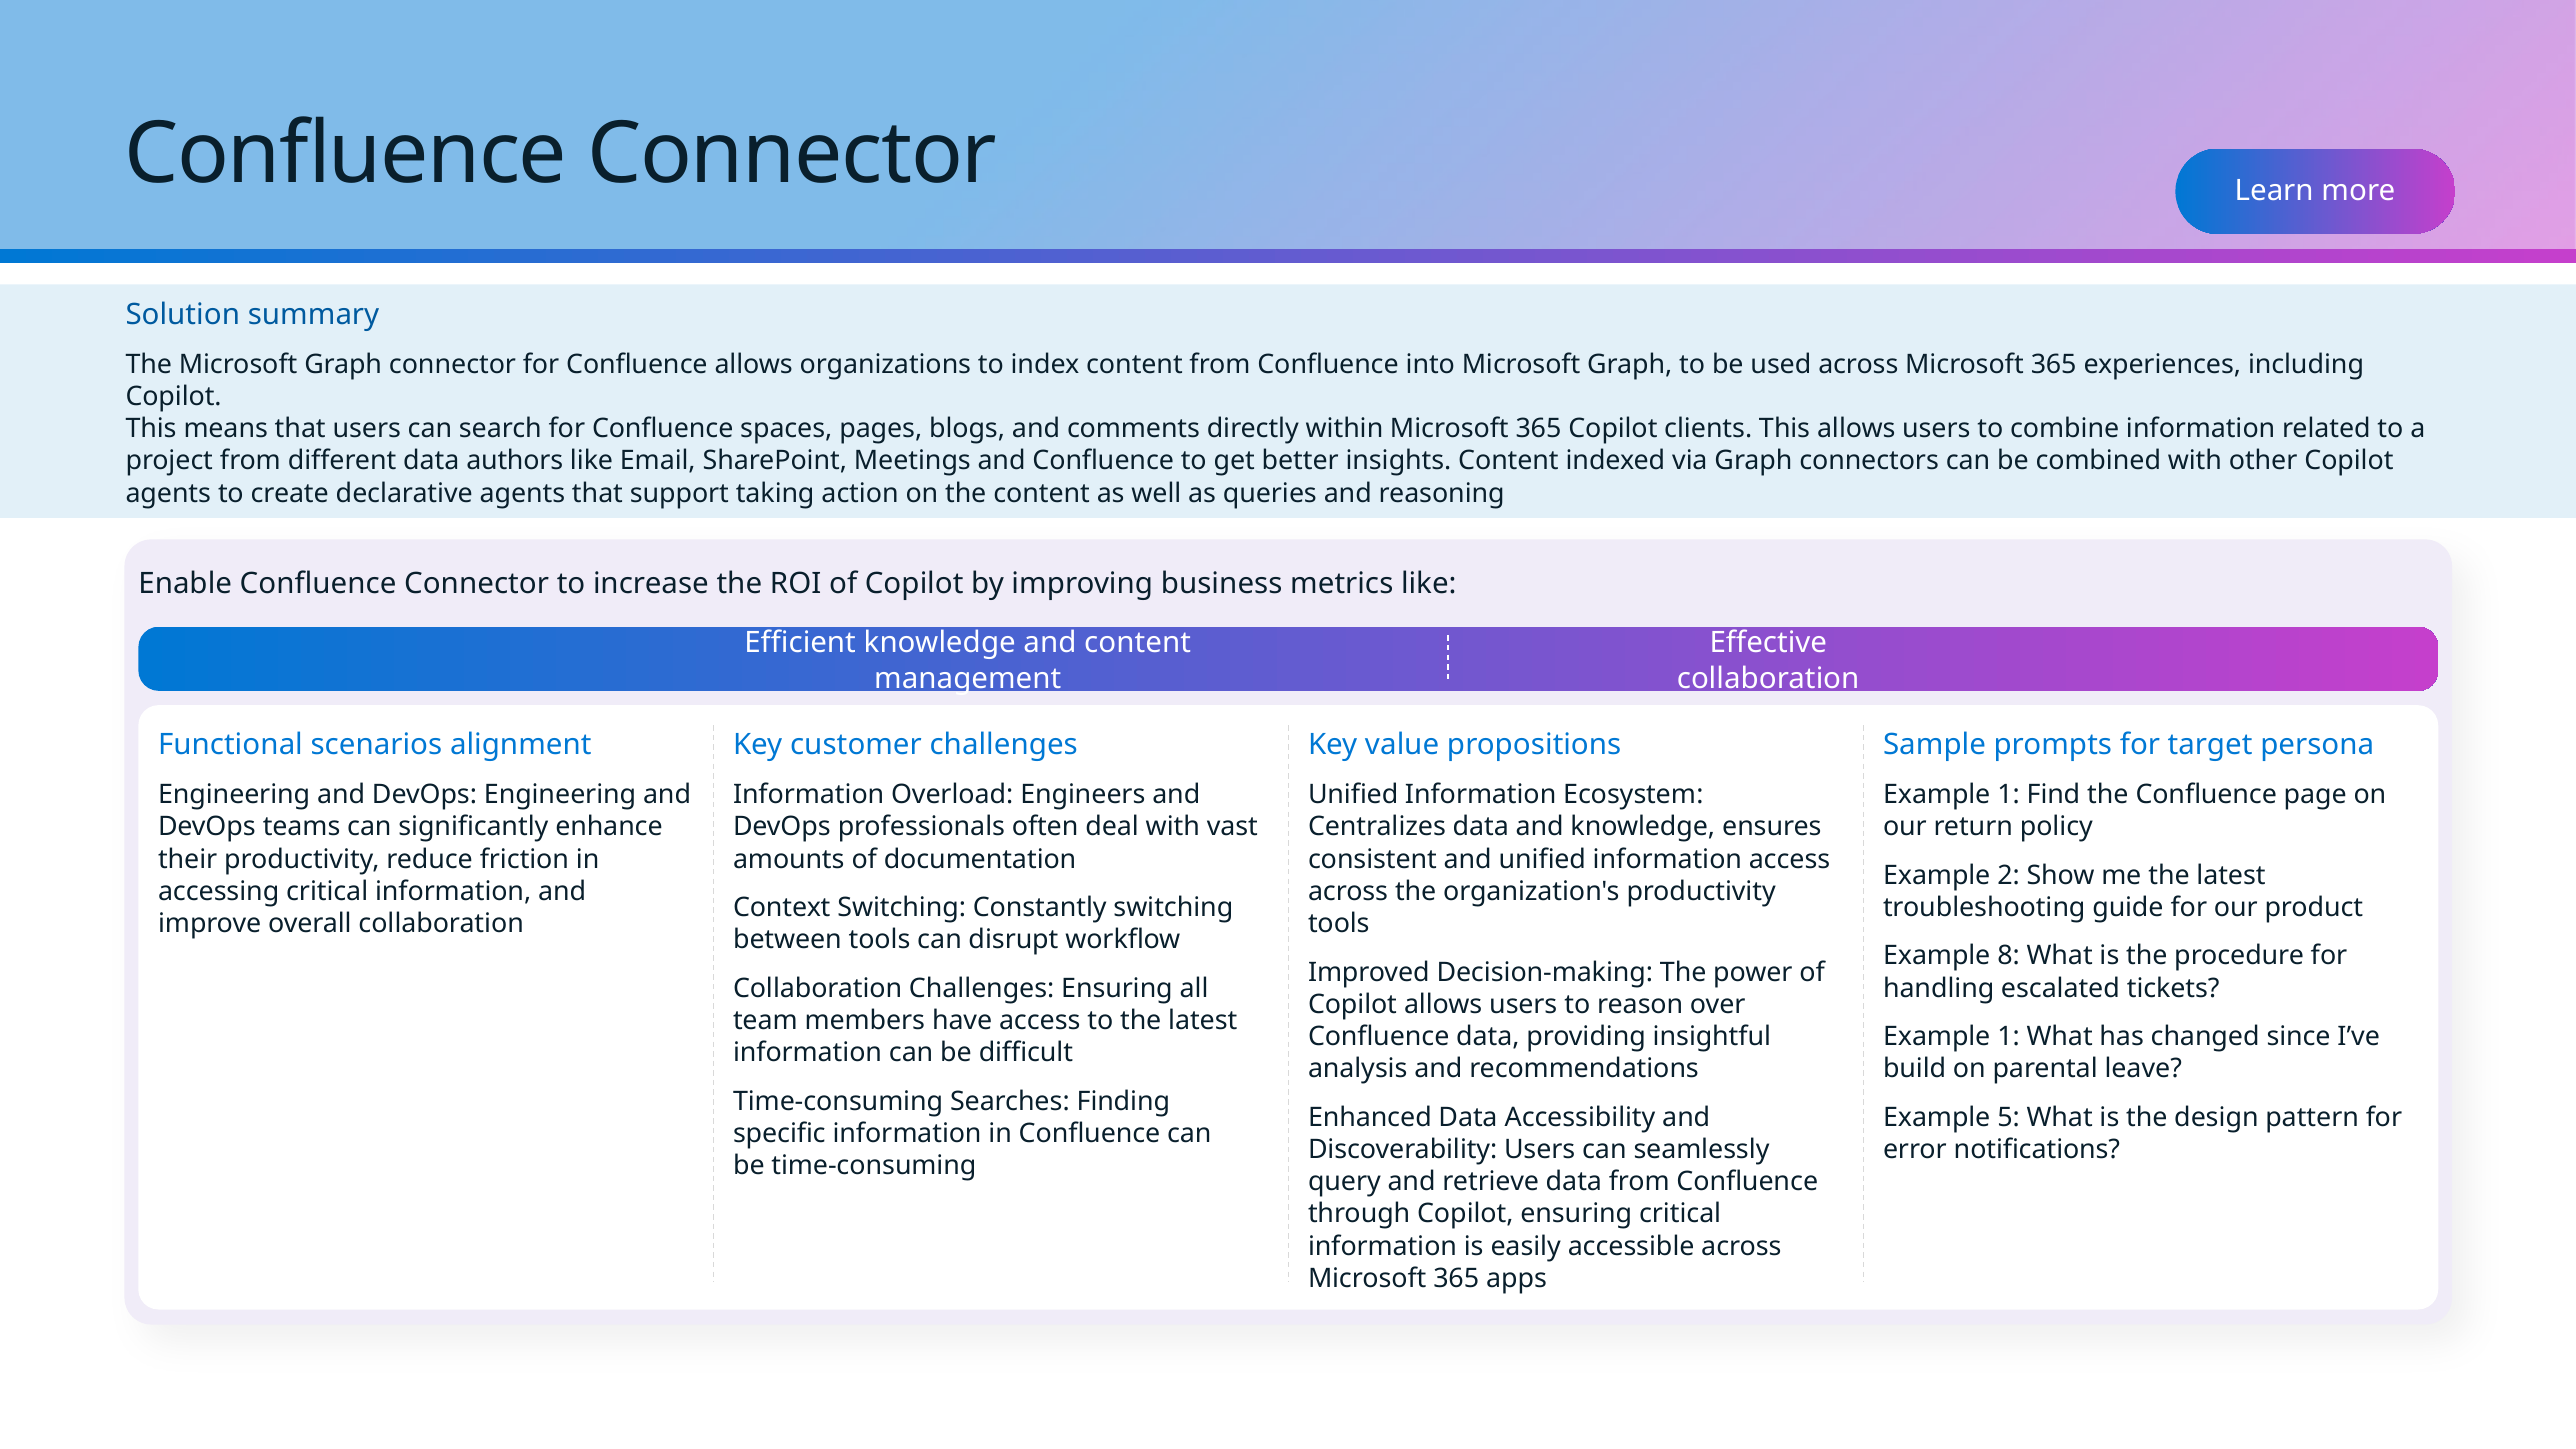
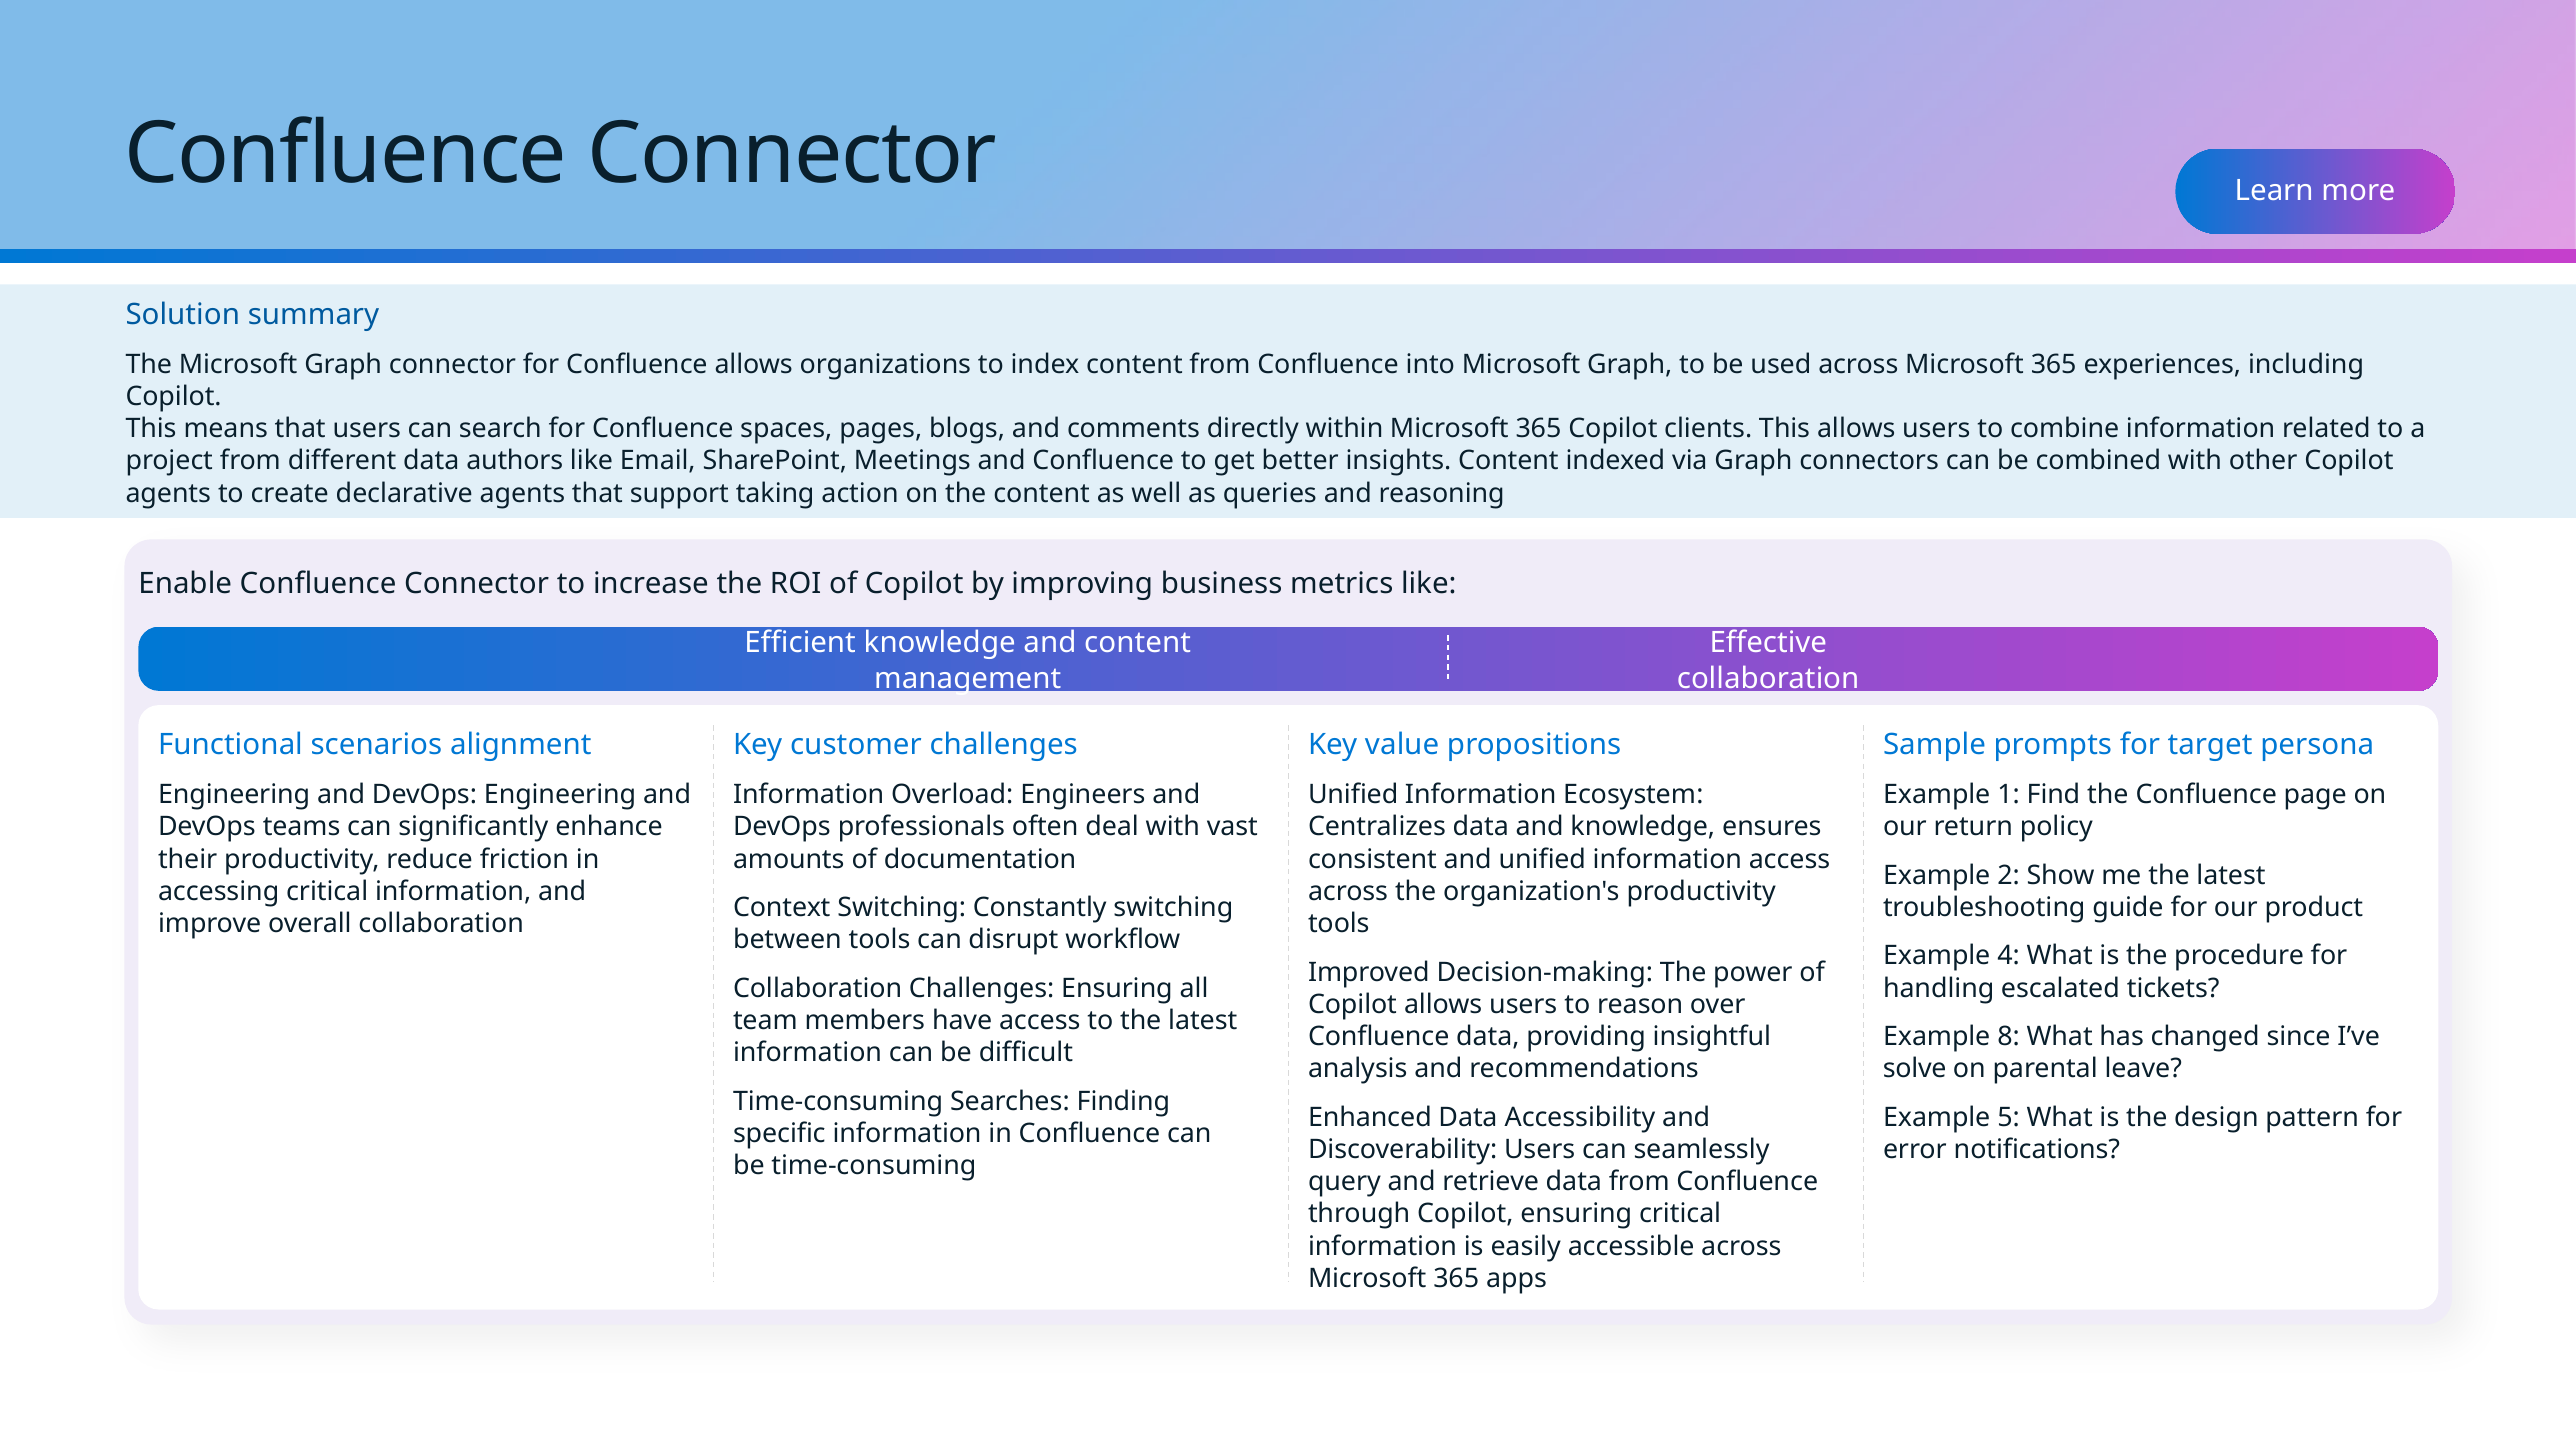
8: 8 -> 4 (2009, 956)
1: 1 -> 8 (2009, 1037)
build: build -> solve (1915, 1069)
